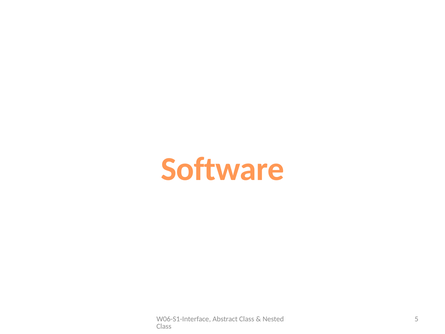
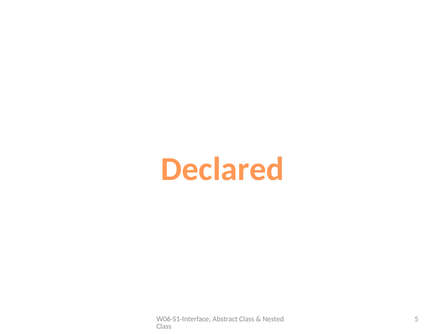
Software: Software -> Declared (222, 169)
